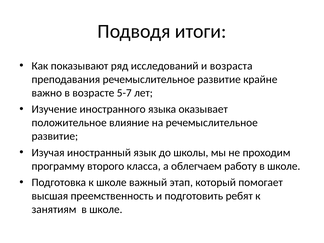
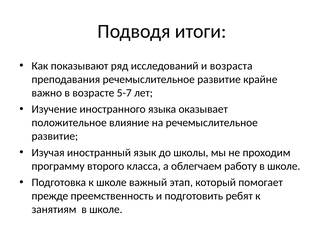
высшая: высшая -> прежде (50, 196)
